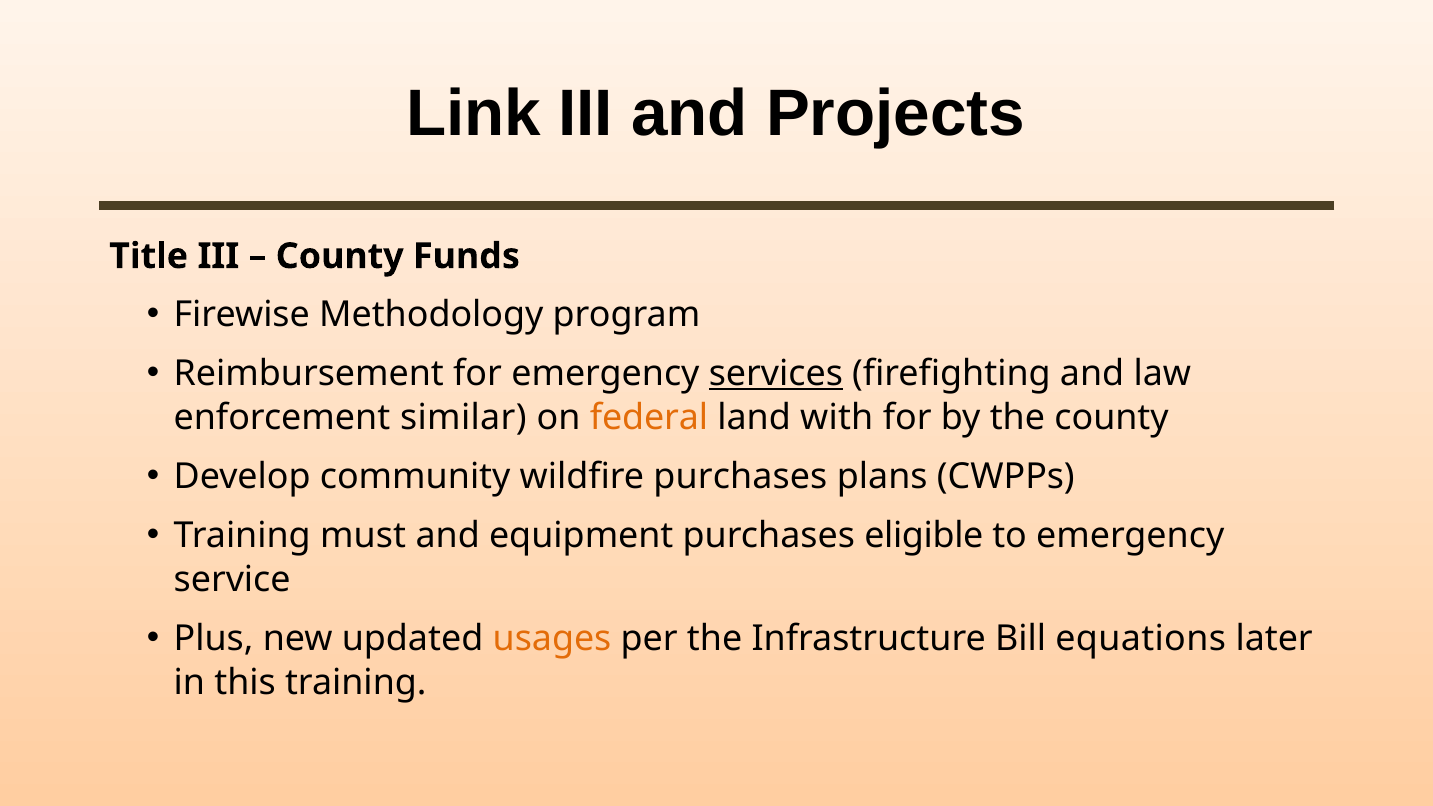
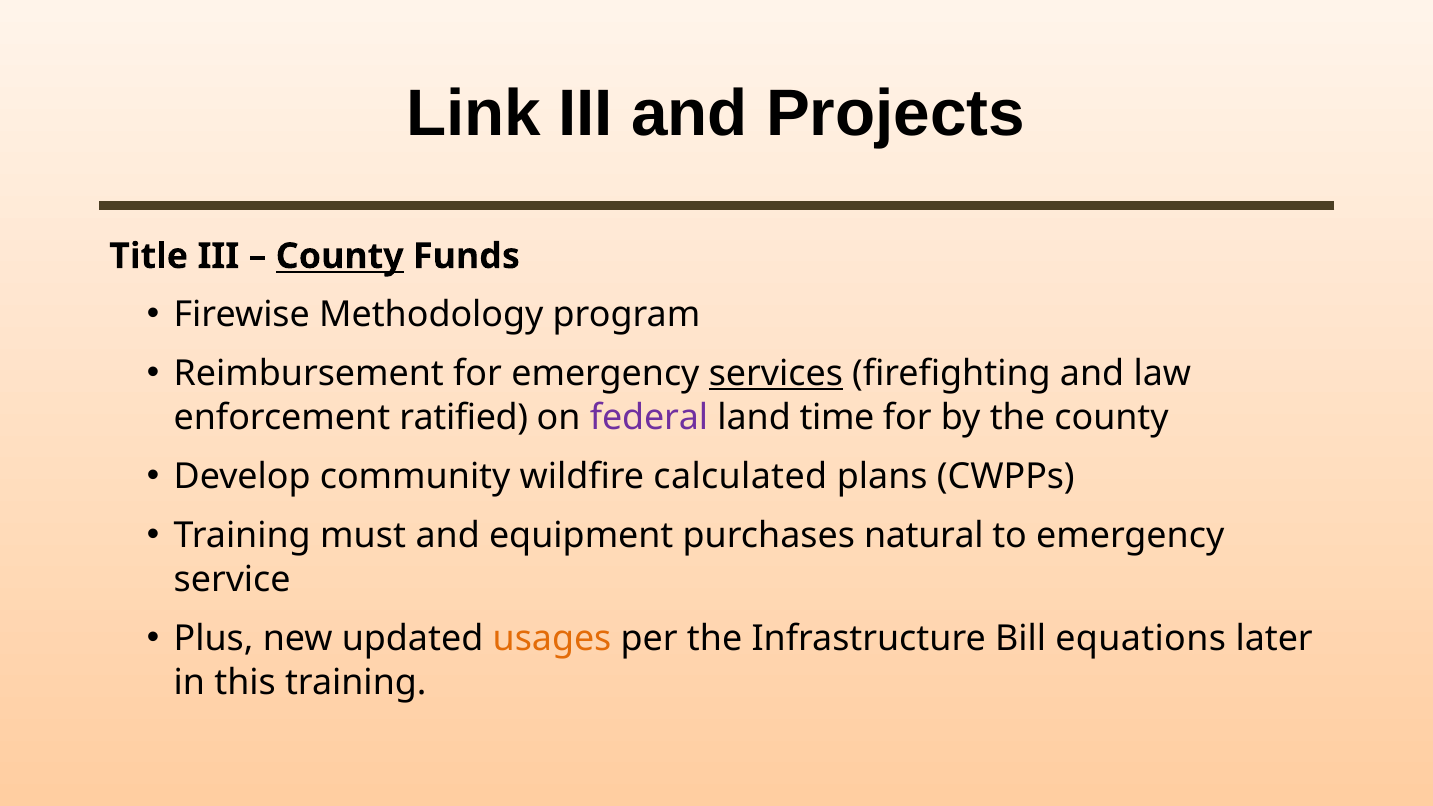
County underline: none -> present (340, 256)
similar: similar -> ratified (464, 418)
federal colour: orange -> purple (649, 418)
with: with -> time (837, 418)
wildfire purchases: purchases -> calculated (740, 477)
eligible: eligible -> natural (924, 536)
